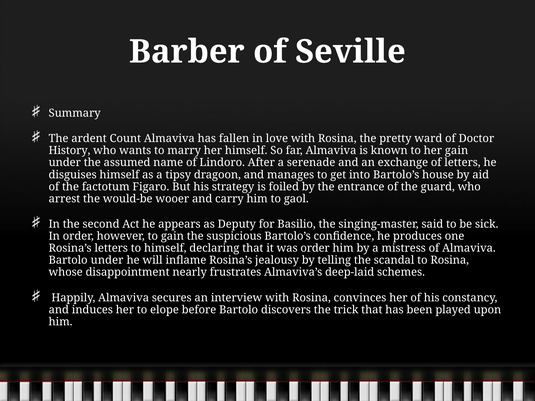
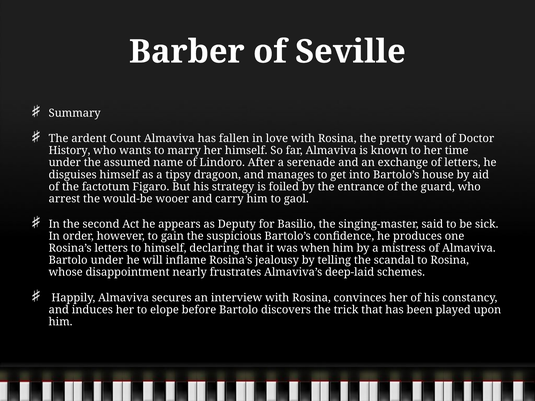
her gain: gain -> time (457, 151)
was order: order -> when (315, 248)
